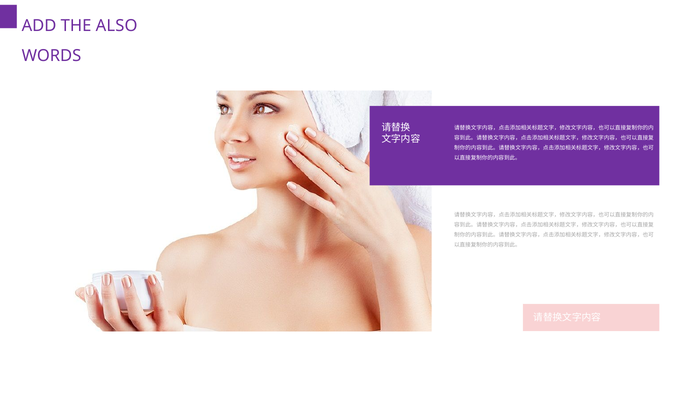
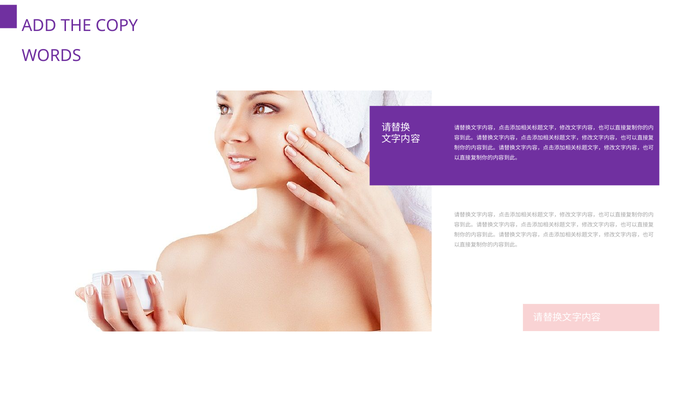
ALSO: ALSO -> COPY (117, 26)
